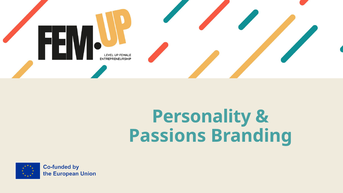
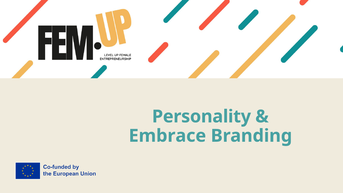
Passions: Passions -> Embrace (167, 136)
